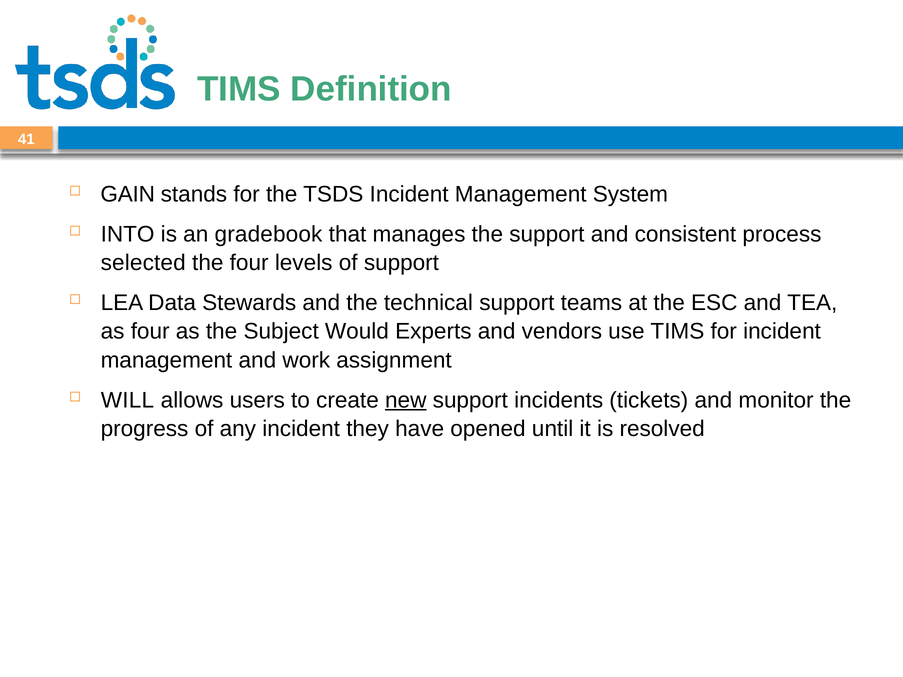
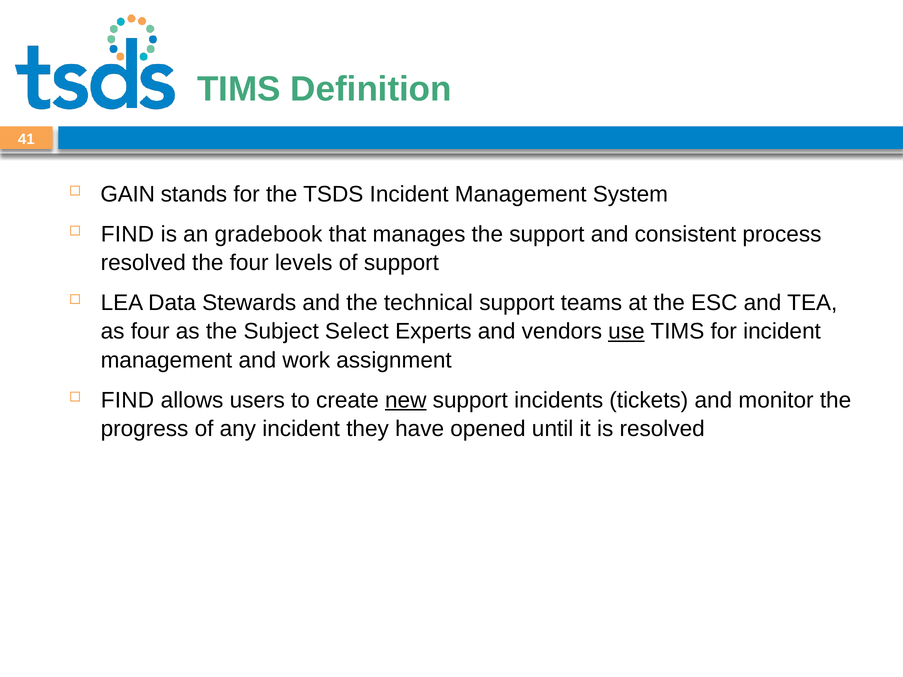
INTO: INTO -> FIND (127, 234)
selected: selected -> resolved (143, 263)
Would: Would -> Select (357, 332)
use underline: none -> present (626, 332)
WILL: WILL -> FIND (127, 400)
